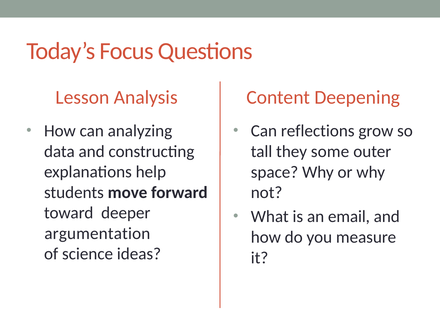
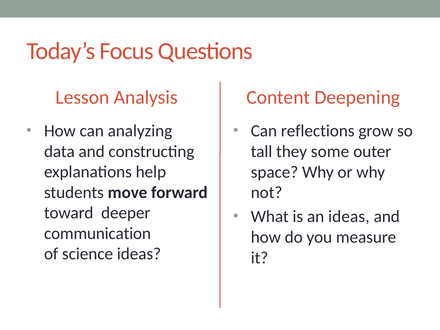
an email: email -> ideas (349, 217)
argumentation: argumentation -> communication (97, 233)
